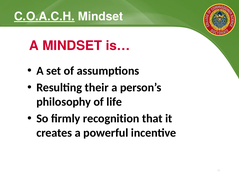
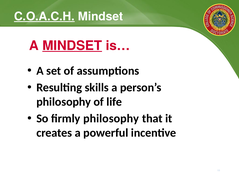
MINDSET underline: none -> present (72, 46)
their: their -> skills (97, 88)
firmly recognition: recognition -> philosophy (111, 119)
